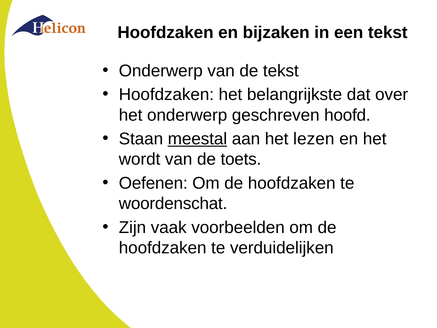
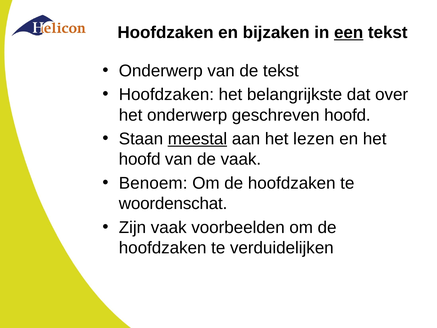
een underline: none -> present (349, 33)
wordt: wordt -> hoofd (140, 159)
de toets: toets -> vaak (241, 159)
Oefenen: Oefenen -> Benoem (153, 183)
